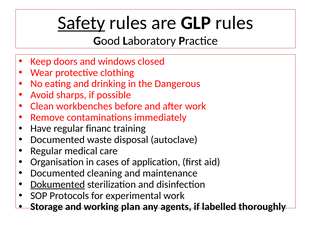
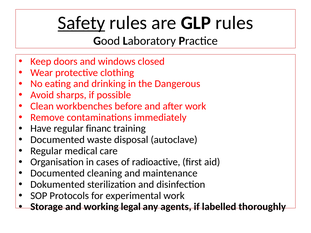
application: application -> radioactive (156, 162)
Dokumented underline: present -> none (58, 185)
plan: plan -> legal (131, 207)
